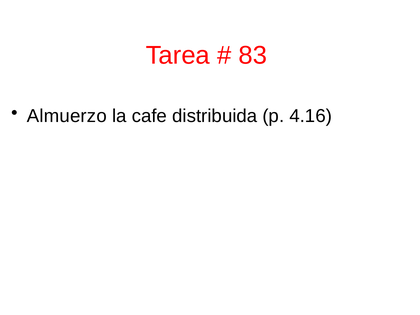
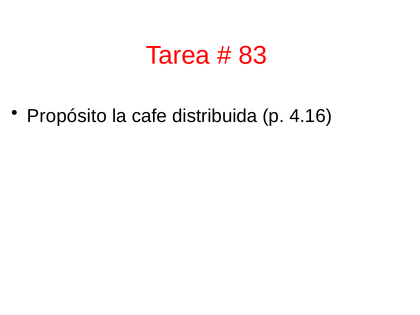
Almuerzo: Almuerzo -> Propósito (67, 116)
